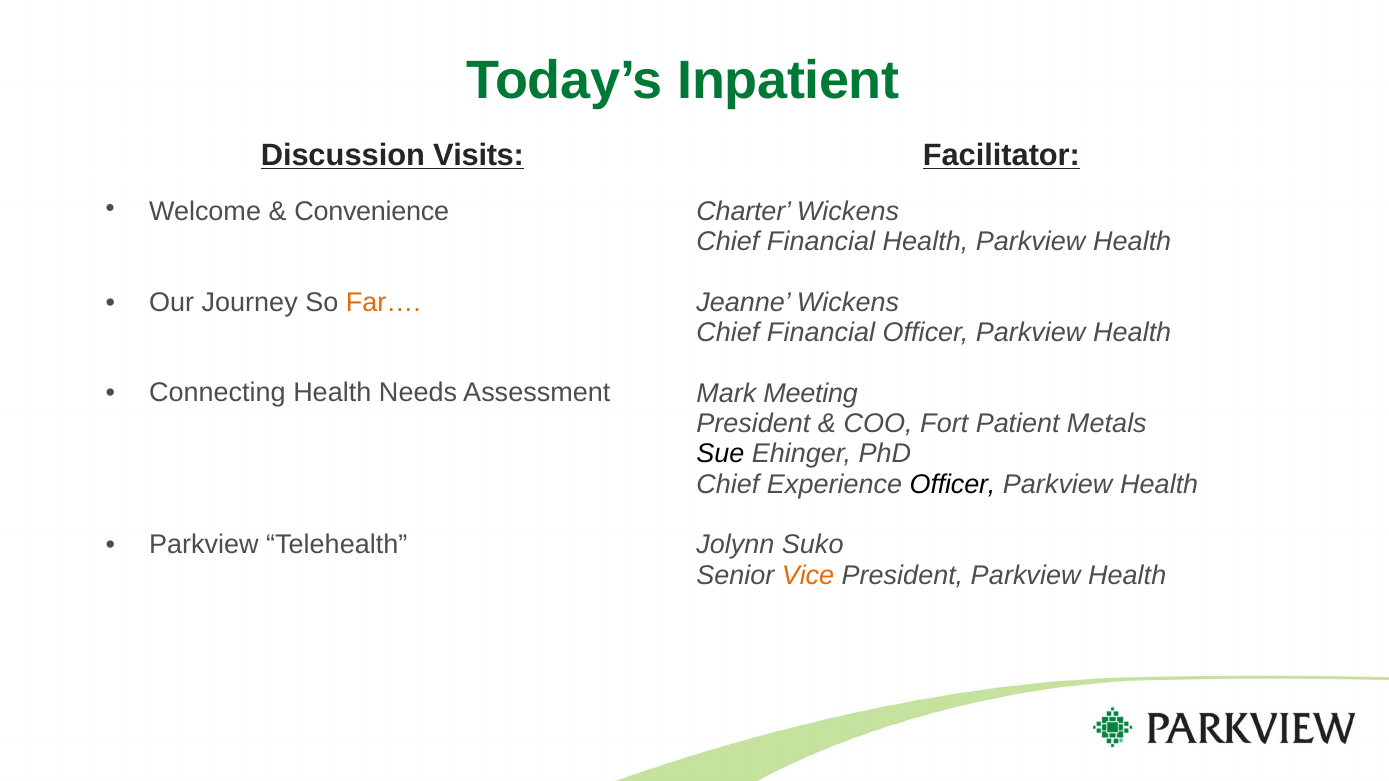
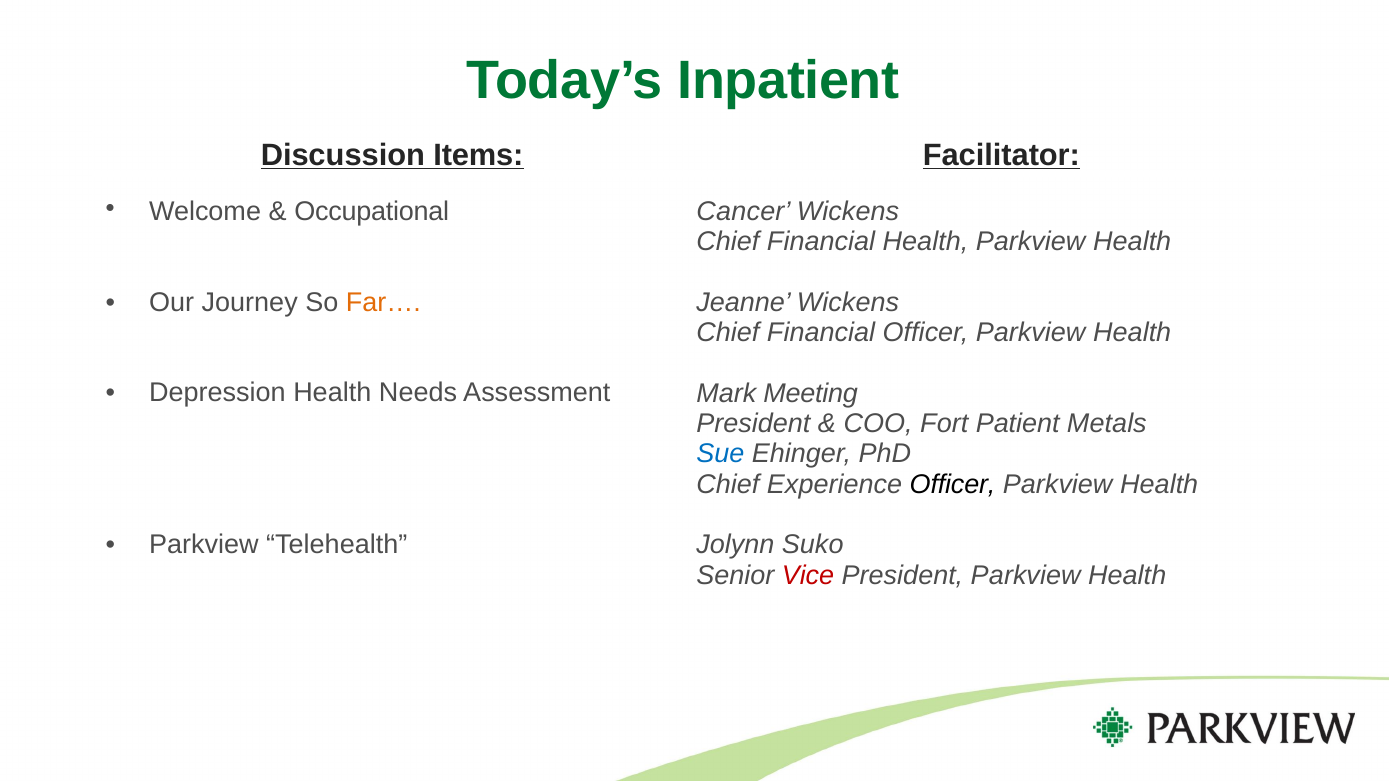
Visits: Visits -> Items (478, 155)
Convenience: Convenience -> Occupational (372, 211)
Charter: Charter -> Cancer (744, 211)
Connecting: Connecting -> Depression (217, 393)
Sue colour: black -> blue (720, 454)
Vice colour: orange -> red (808, 575)
